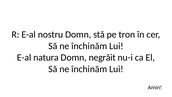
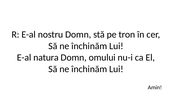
negrăit: negrăit -> omului (102, 57)
